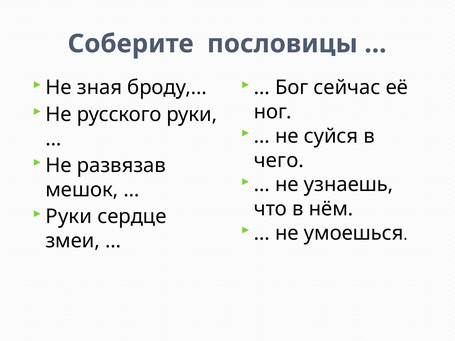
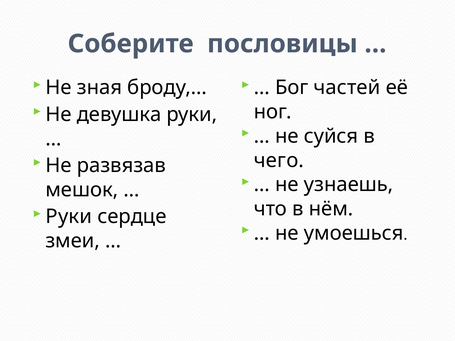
сейчас: сейчас -> частей (347, 88)
русского: русского -> девушка (119, 114)
